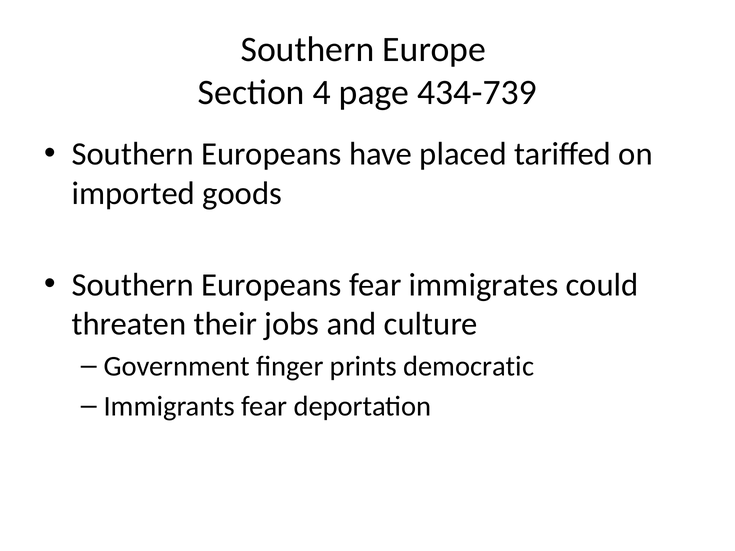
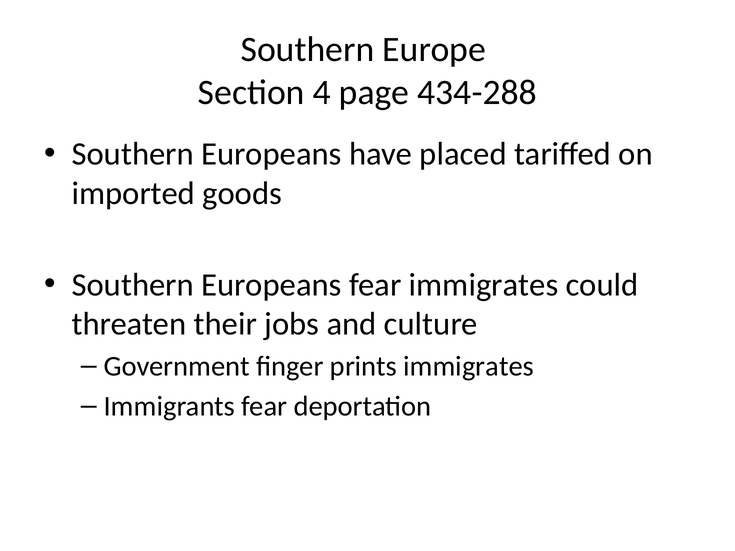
434-739: 434-739 -> 434-288 (477, 93)
prints democratic: democratic -> immigrates (469, 366)
